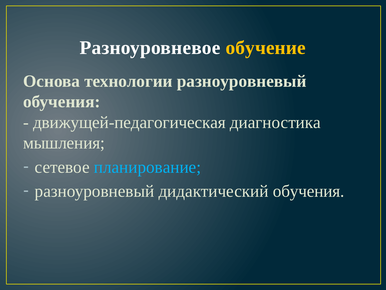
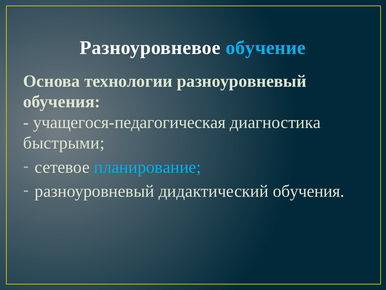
обучение colour: yellow -> light blue (266, 48)
движущей-педагогическая: движущей-педагогическая -> учащегося-педагогическая (129, 122)
мышления: мышления -> быстрыми (64, 143)
